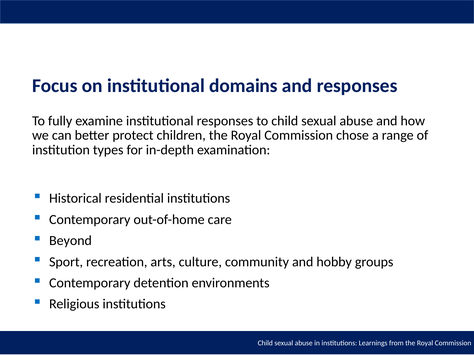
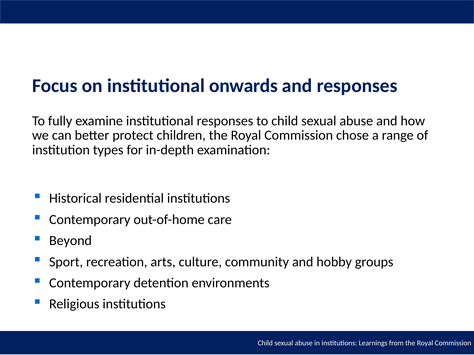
domains: domains -> onwards (244, 86)
